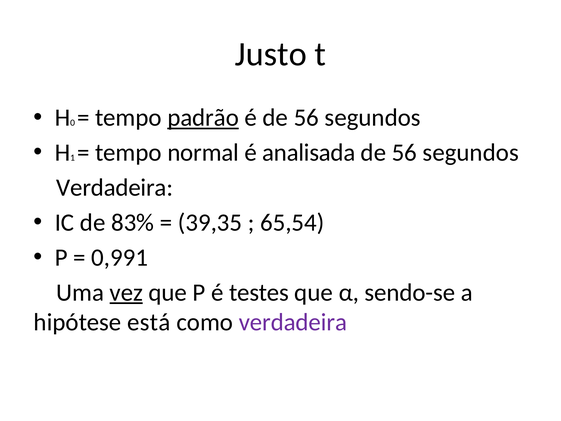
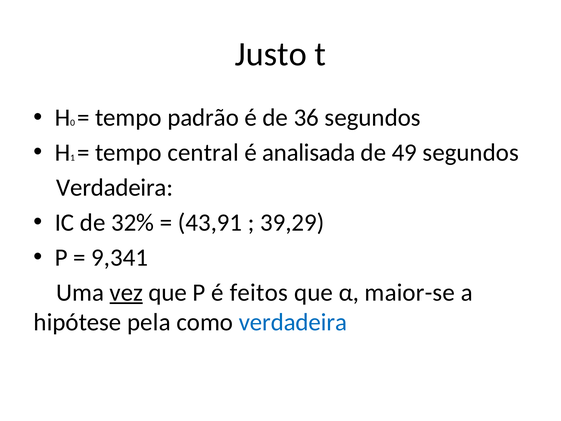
padrão underline: present -> none (203, 118)
é de 56: 56 -> 36 (306, 118)
normal: normal -> central (203, 153)
56: 56 -> 49 (404, 153)
83%: 83% -> 32% (133, 222)
39,35: 39,35 -> 43,91 (210, 222)
65,54: 65,54 -> 39,29 (292, 222)
0,991: 0,991 -> 9,341 (120, 257)
testes: testes -> feitos (259, 292)
sendo-se: sendo-se -> maior-se (410, 292)
está: está -> pela (149, 322)
verdadeira colour: purple -> blue (293, 322)
